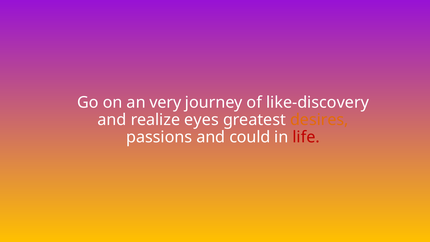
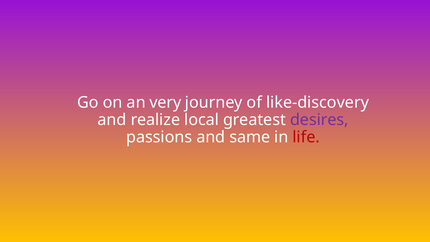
eyes: eyes -> local (202, 120)
desires colour: orange -> purple (319, 120)
could: could -> same (250, 137)
